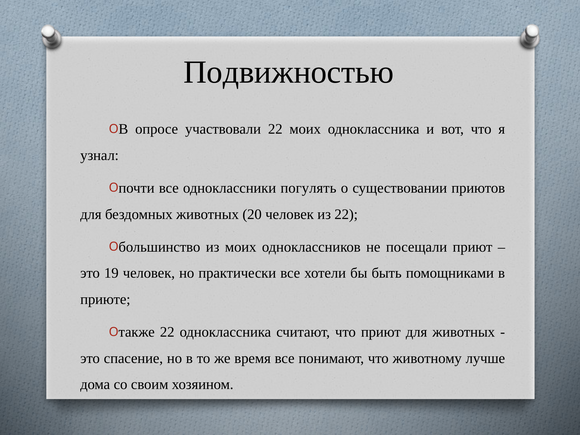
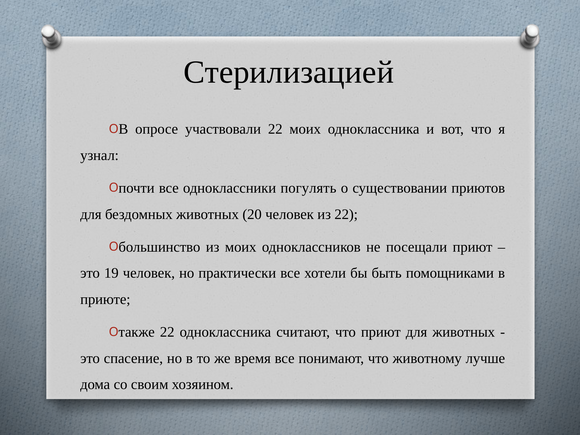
Подвижностью: Подвижностью -> Стерилизацией (289, 72)
